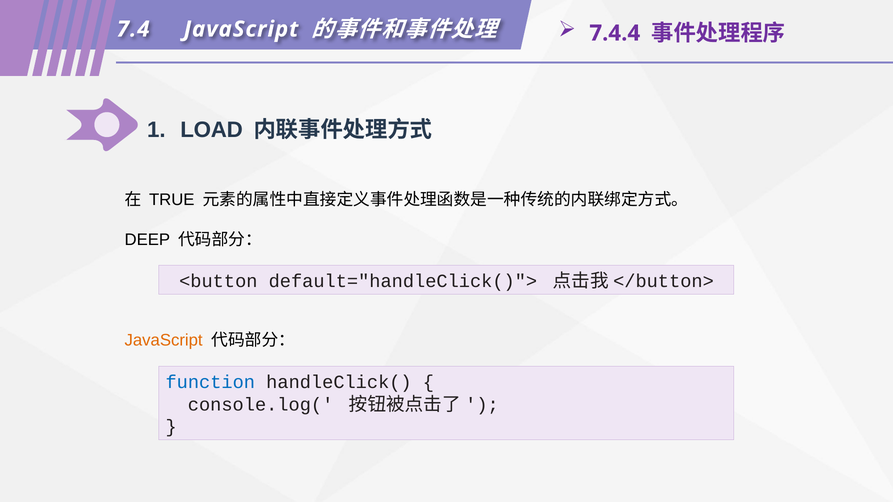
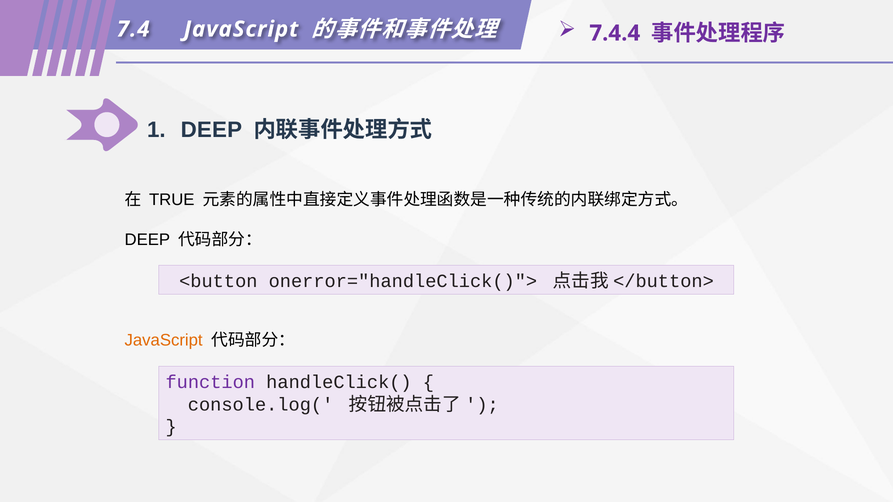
1 LOAD: LOAD -> DEEP (211, 130)
default="handleClick()">: default="handleClick()"> -> onerror="handleClick()"> (403, 281)
function colour: blue -> purple (210, 382)
